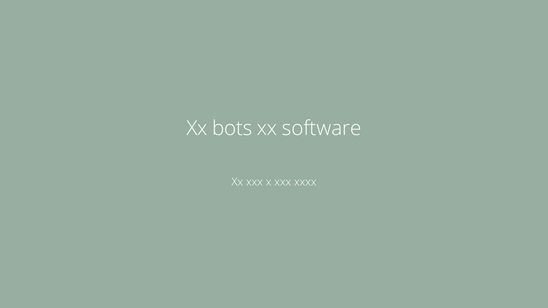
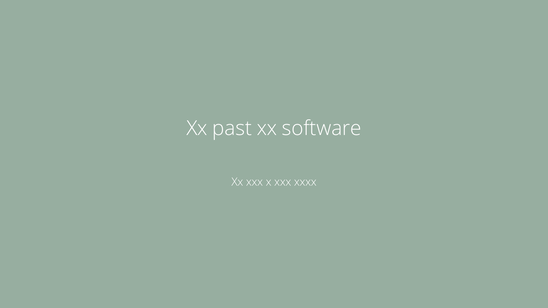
bots: bots -> past (232, 128)
